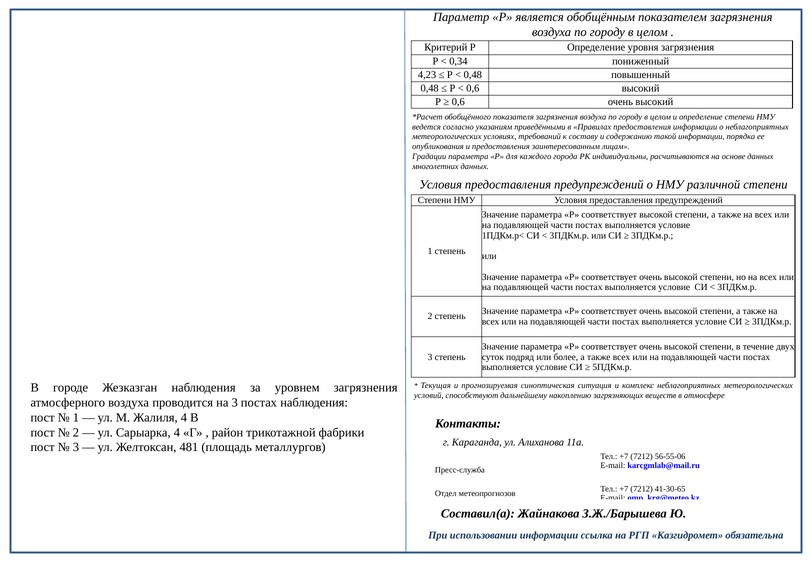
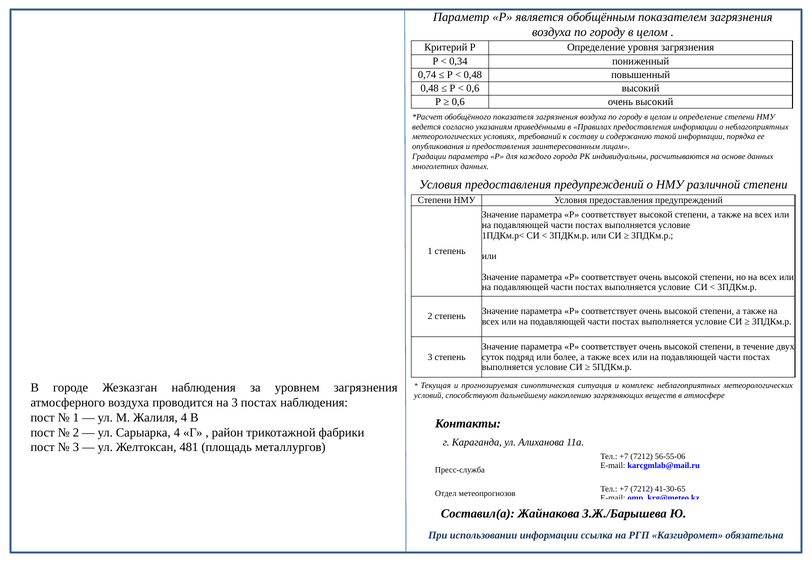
4,23: 4,23 -> 0,74 (427, 75)
